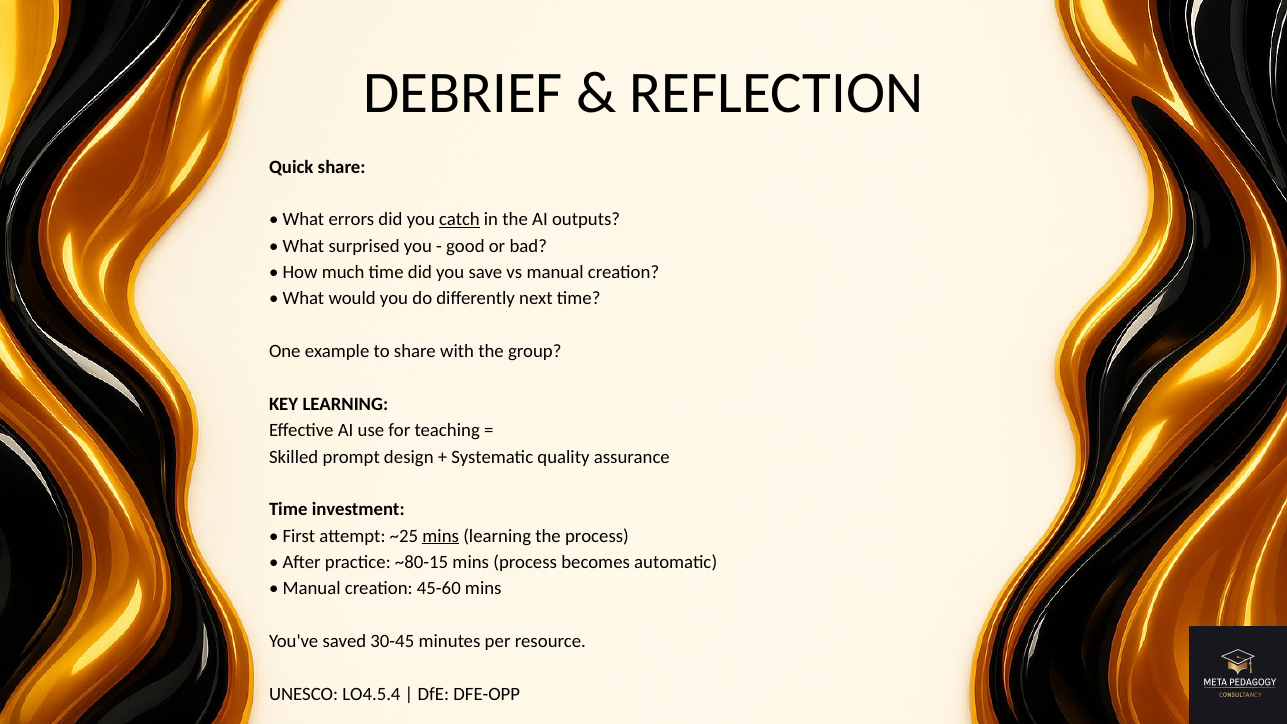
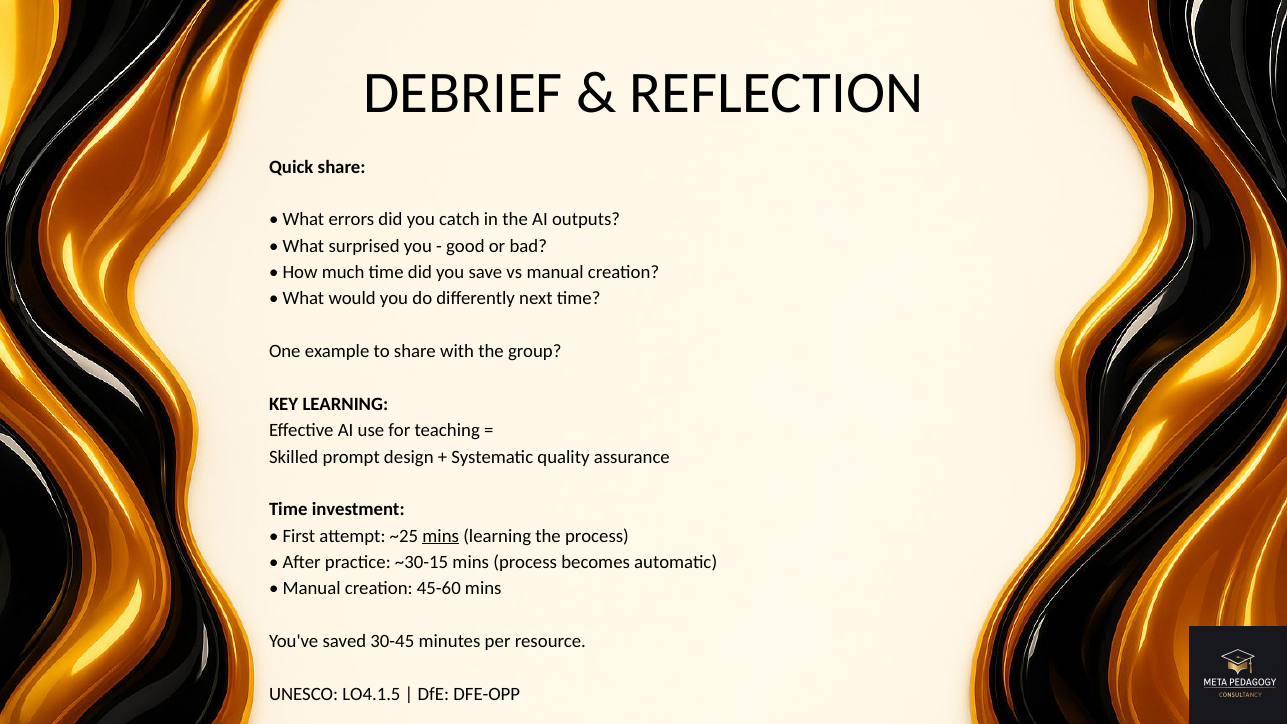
catch underline: present -> none (459, 220)
~80-15: ~80-15 -> ~30-15 (422, 562)
LO4.5.4: LO4.5.4 -> LO4.1.5 (371, 694)
